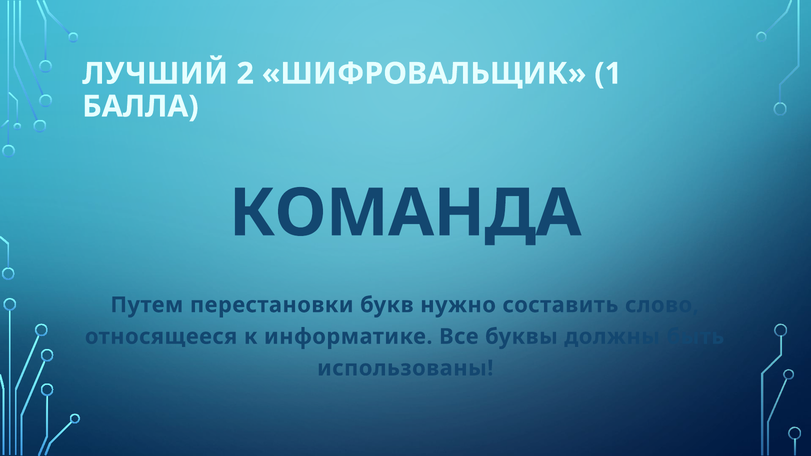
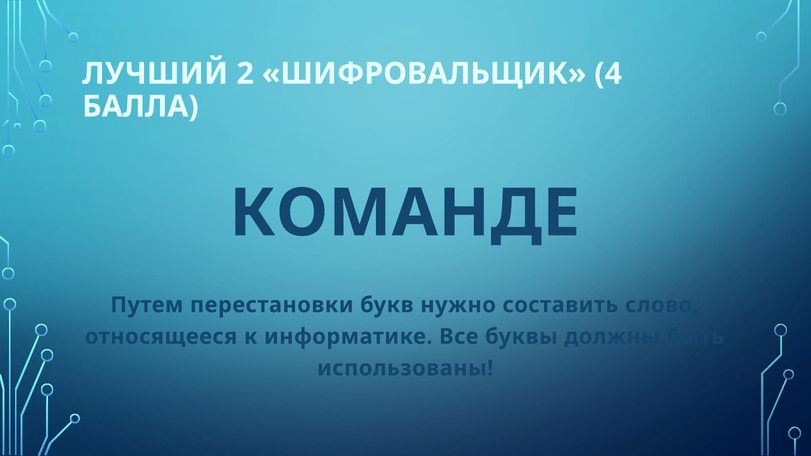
1: 1 -> 4 (608, 74)
КОМАНДА: КОМАНДА -> КОМАНДЕ (405, 213)
